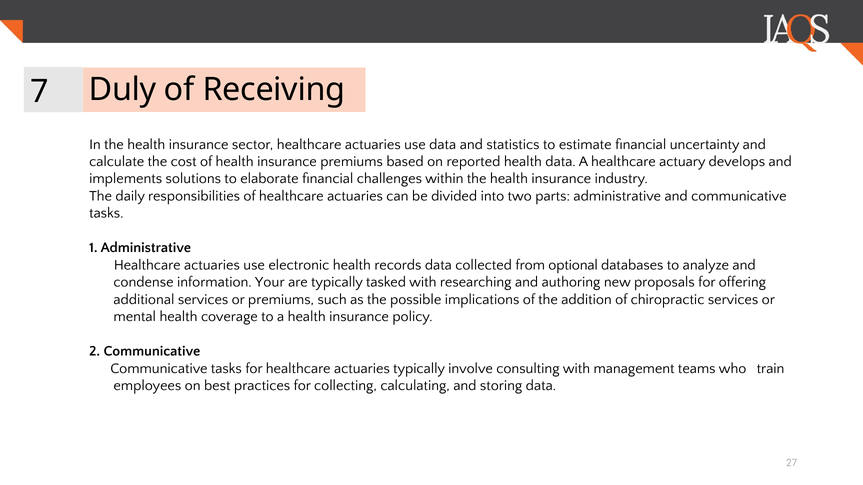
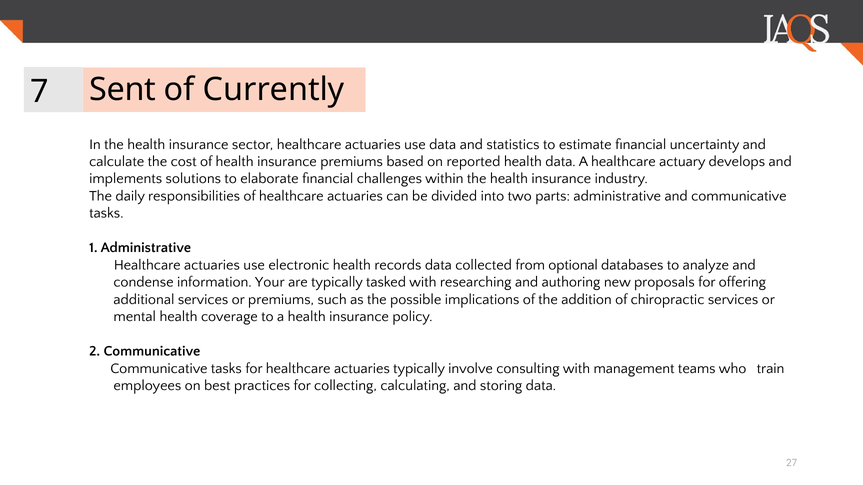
Duly: Duly -> Sent (123, 90)
Receiving: Receiving -> Currently (274, 90)
